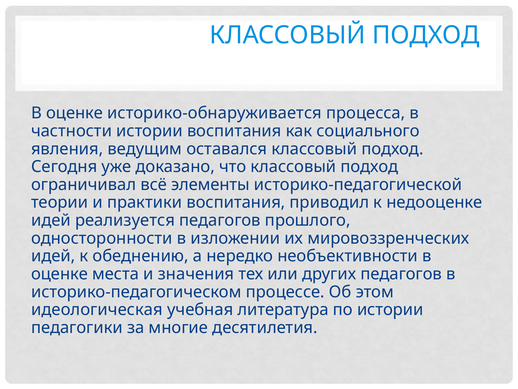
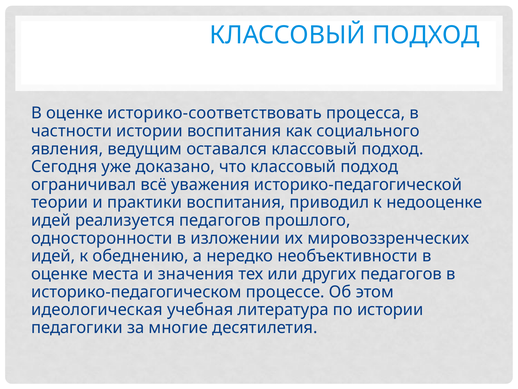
историко-обнаруживается: историко-обнаруживается -> историко-соответствовать (214, 113)
элементы: элементы -> уважения (210, 184)
